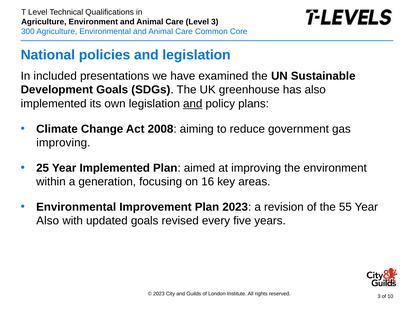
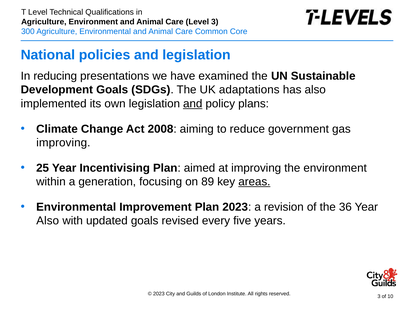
included: included -> reducing (55, 76)
greenhouse: greenhouse -> adaptations (249, 90)
Year Implemented: Implemented -> Incentivising (115, 168)
16: 16 -> 89 (208, 182)
areas underline: none -> present (254, 182)
55: 55 -> 36 (345, 207)
